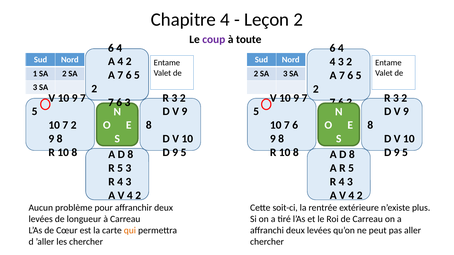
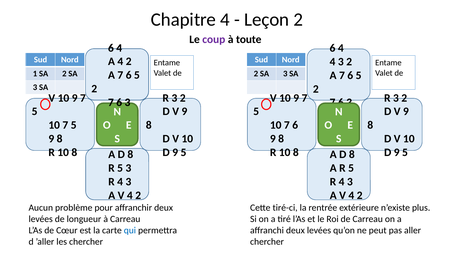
2: 2 -> 5 (74, 125)
soit-ci: soit-ci -> tiré-ci (285, 208)
qui colour: orange -> blue (130, 231)
